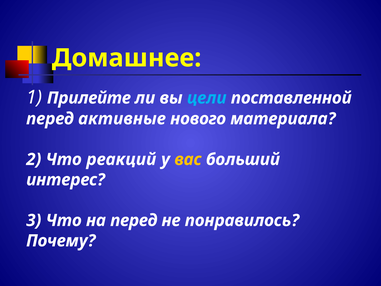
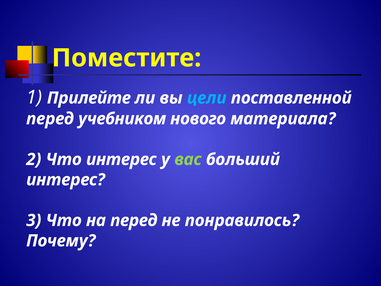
Домашнее: Домашнее -> Поместите (127, 58)
активные: активные -> учебником (122, 119)
Что реакций: реакций -> интерес (121, 159)
вас colour: yellow -> light green (188, 159)
